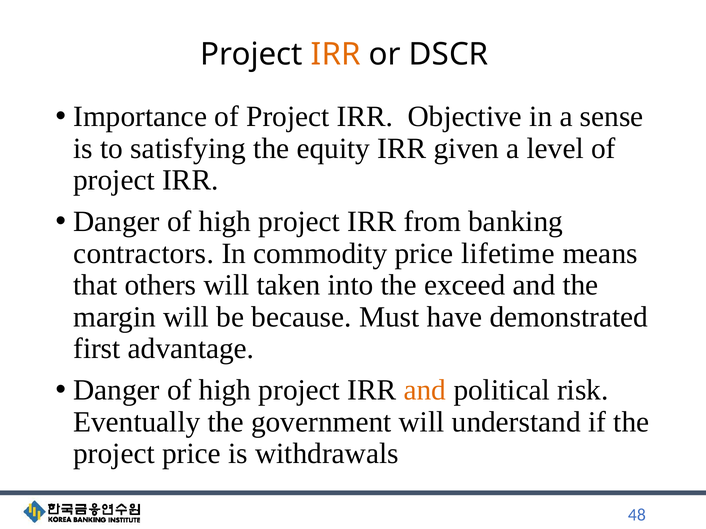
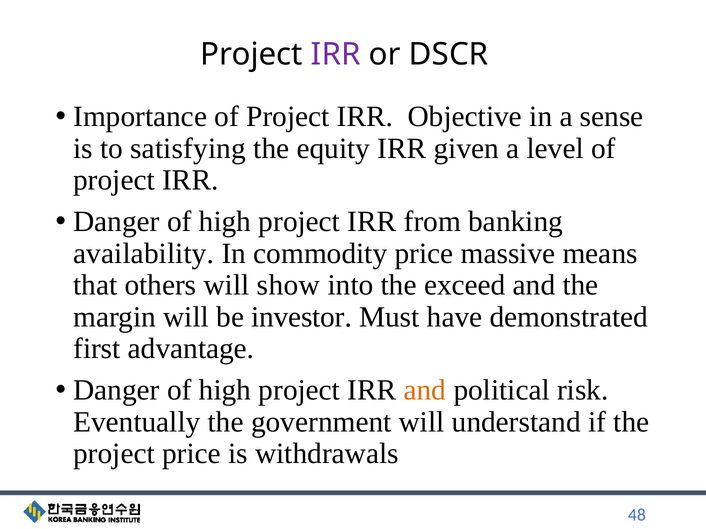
IRR colour: orange -> purple (336, 55)
contractors: contractors -> availability (144, 254)
lifetime: lifetime -> massive (508, 254)
taken: taken -> show (288, 285)
because: because -> investor (302, 317)
